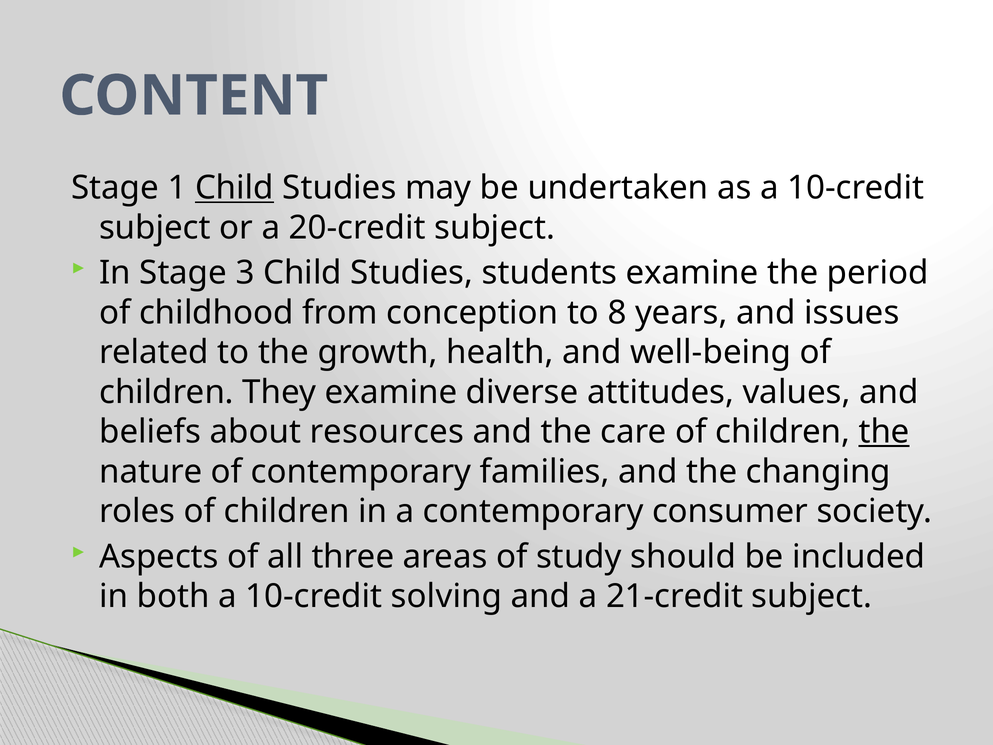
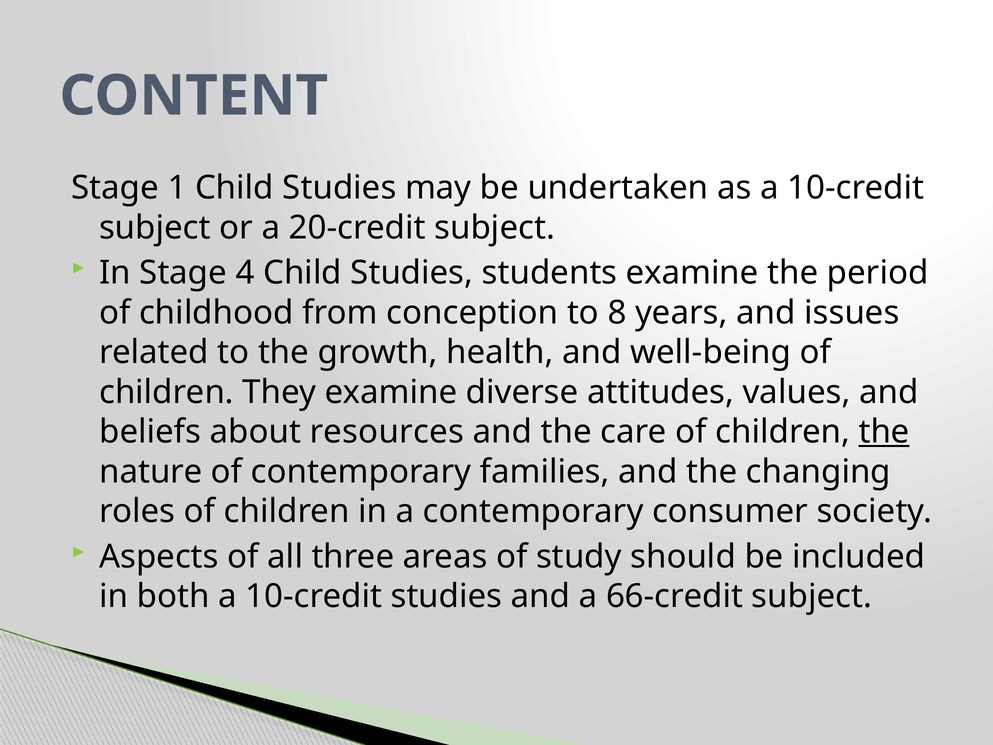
Child underline: present -> none (234, 188)
3: 3 -> 4 (245, 273)
10-credit solving: solving -> studies (447, 596)
21-credit: 21-credit -> 66-credit (675, 596)
